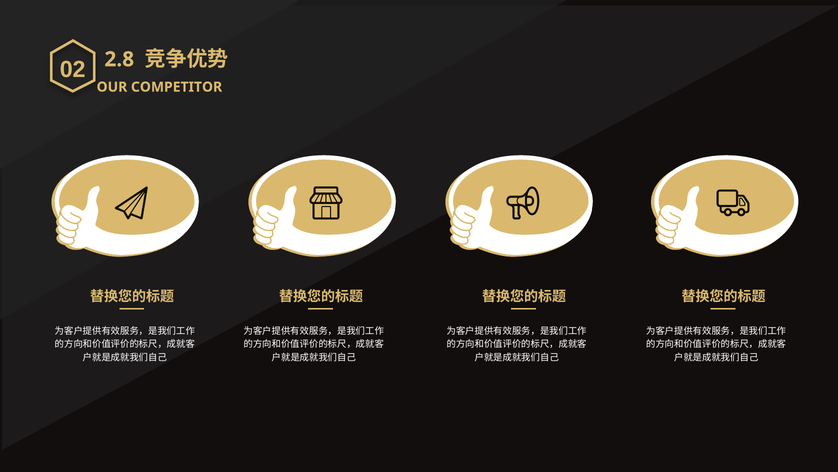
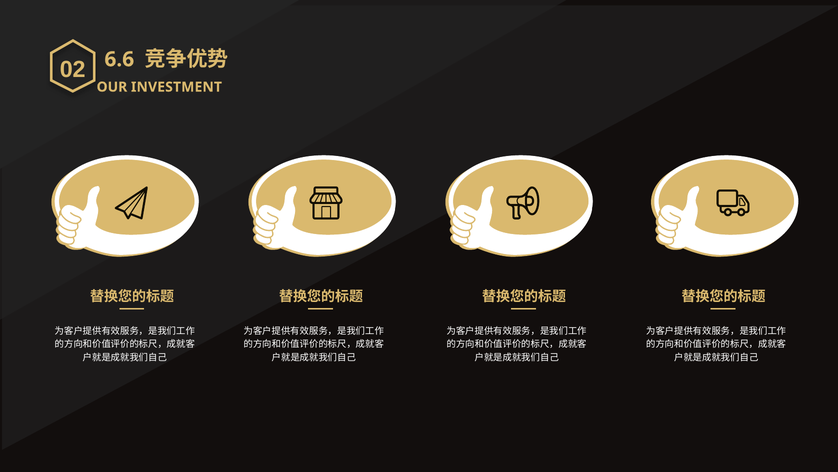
2.8: 2.8 -> 6.6 (119, 59)
COMPETITOR: COMPETITOR -> INVESTMENT (176, 87)
